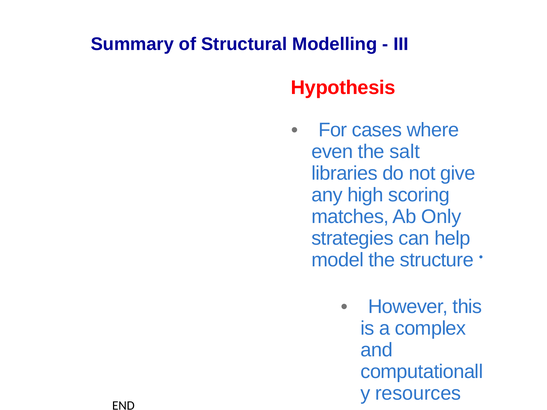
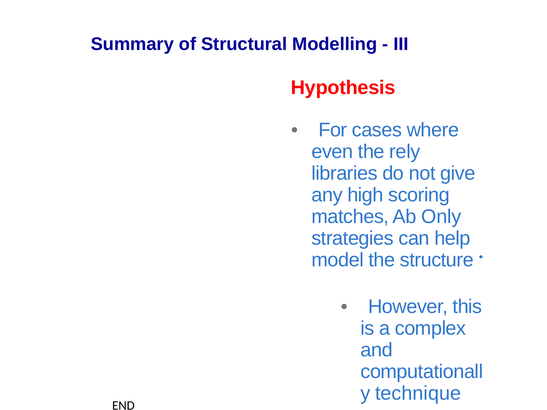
salt: salt -> rely (405, 152)
resources: resources -> technique (418, 394)
